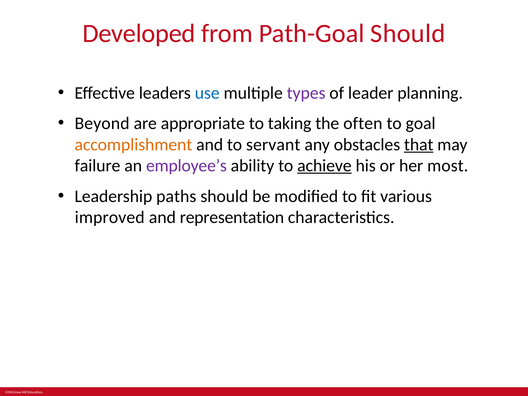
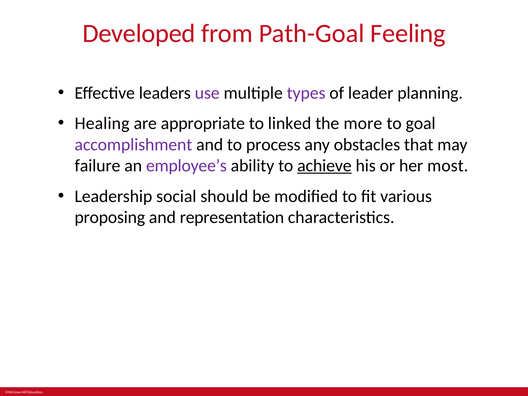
Path-Goal Should: Should -> Feeling (408, 33)
use colour: blue -> purple (207, 93)
Beyond: Beyond -> Healing (102, 123)
taking: taking -> linked (290, 123)
often: often -> more (363, 123)
accomplishment colour: orange -> purple (133, 145)
servant: servant -> process (273, 145)
that underline: present -> none (419, 145)
paths: paths -> social (176, 196)
improved: improved -> proposing (110, 217)
